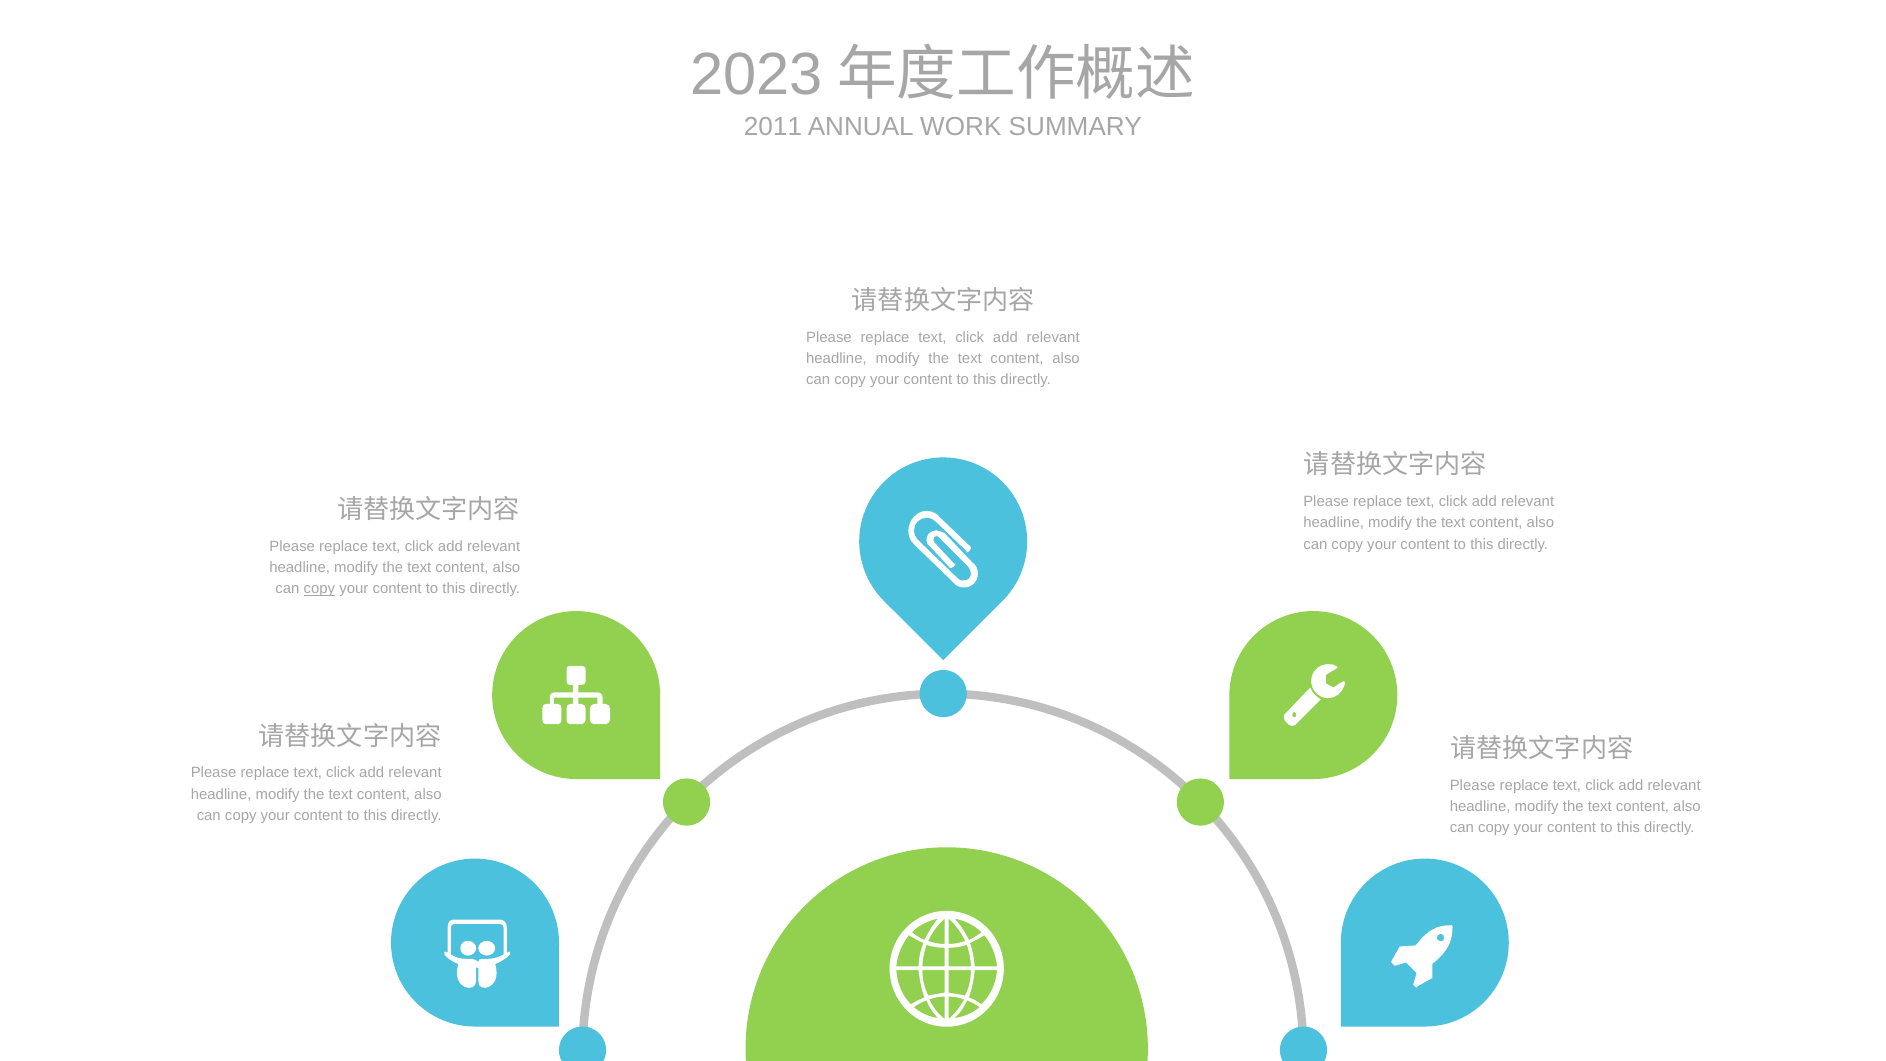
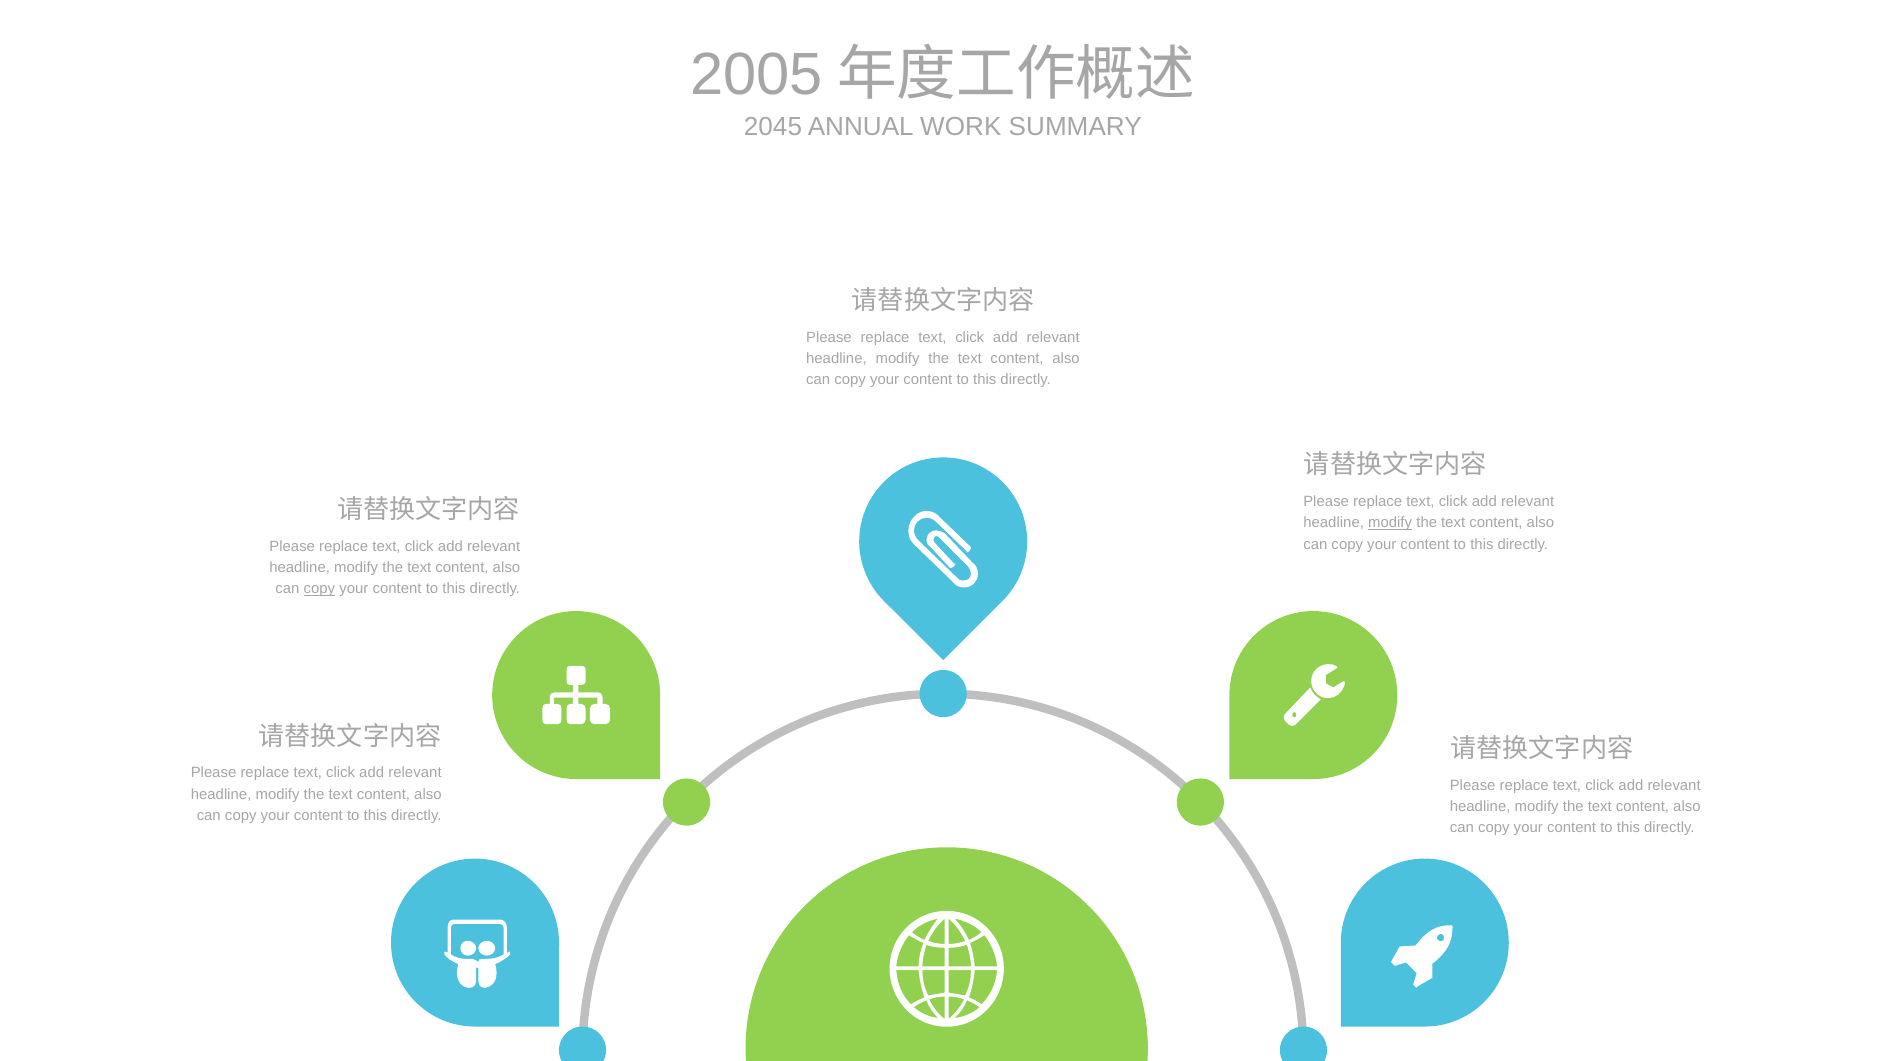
2023: 2023 -> 2005 (757, 74)
2011: 2011 -> 2045 (773, 127)
modify underline: none -> present (1390, 523)
